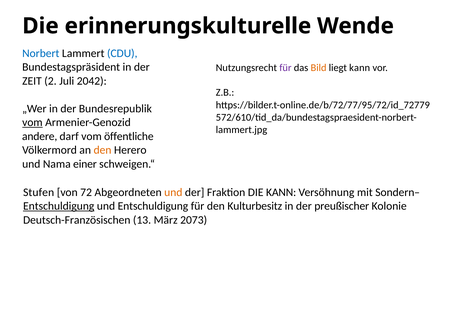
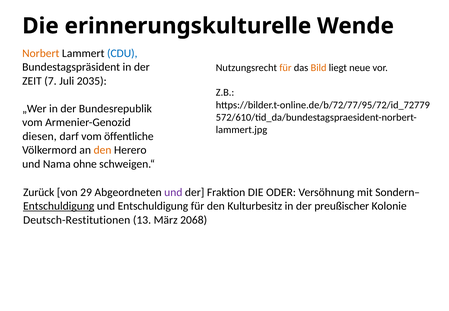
Norbert colour: blue -> orange (41, 53)
für colour: purple -> orange (285, 68)
liegt kann: kann -> neue (360, 68)
2: 2 -> 7 (50, 81)
2042: 2042 -> 2035 (92, 81)
vom underline: present -> none (32, 122)
andere: andere -> diesen (40, 136)
einer: einer -> ohne (85, 164)
Stufen: Stufen -> Zurück (39, 192)
72: 72 -> 29 (86, 192)
und colour: orange -> purple (173, 192)
DIE KANN: KANN -> ODER (281, 192)
Deutsch-Französischen: Deutsch-Französischen -> Deutsch-Restitutionen (77, 220)
2073: 2073 -> 2068 (194, 220)
